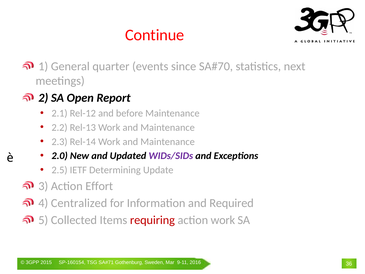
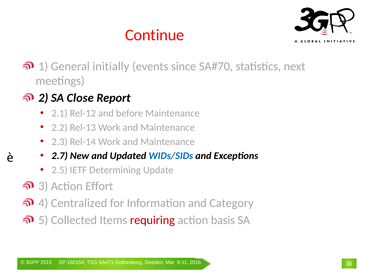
quarter: quarter -> initially (111, 66)
Open: Open -> Close (80, 98)
2.0: 2.0 -> 2.7 (60, 156)
WIDs/SIDs colour: purple -> blue (171, 156)
Required: Required -> Category (232, 203)
action work: work -> basis (223, 220)
